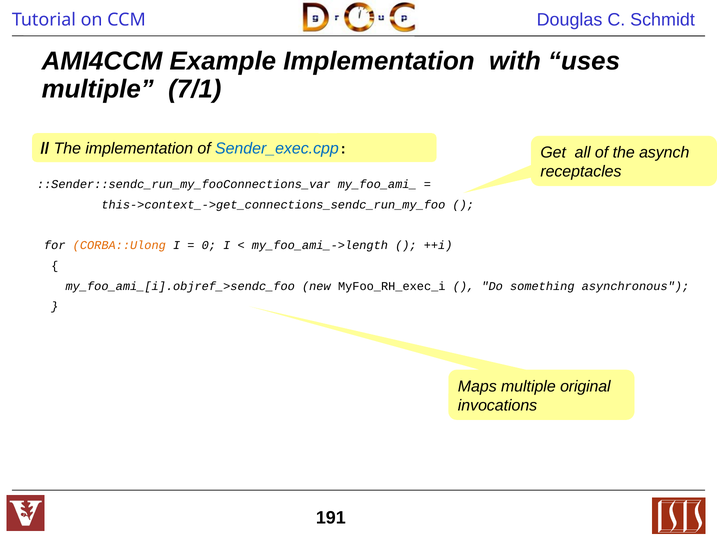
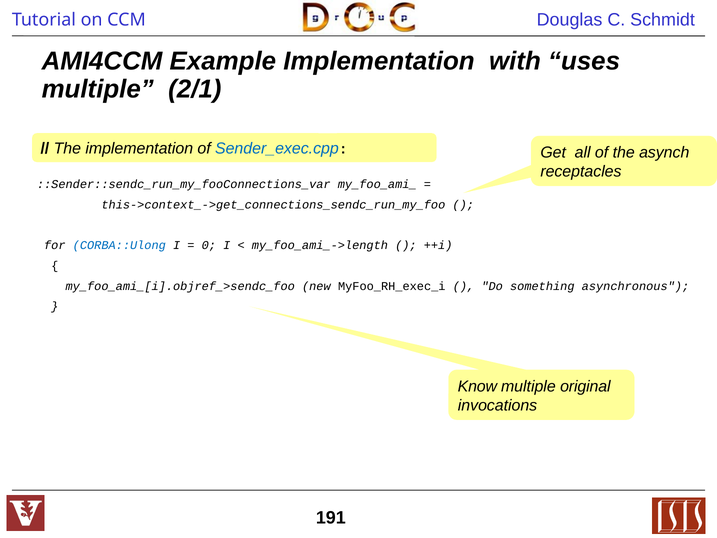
7/1: 7/1 -> 2/1 (195, 89)
CORBA::Ulong colour: orange -> blue (119, 245)
Maps: Maps -> Know (477, 386)
